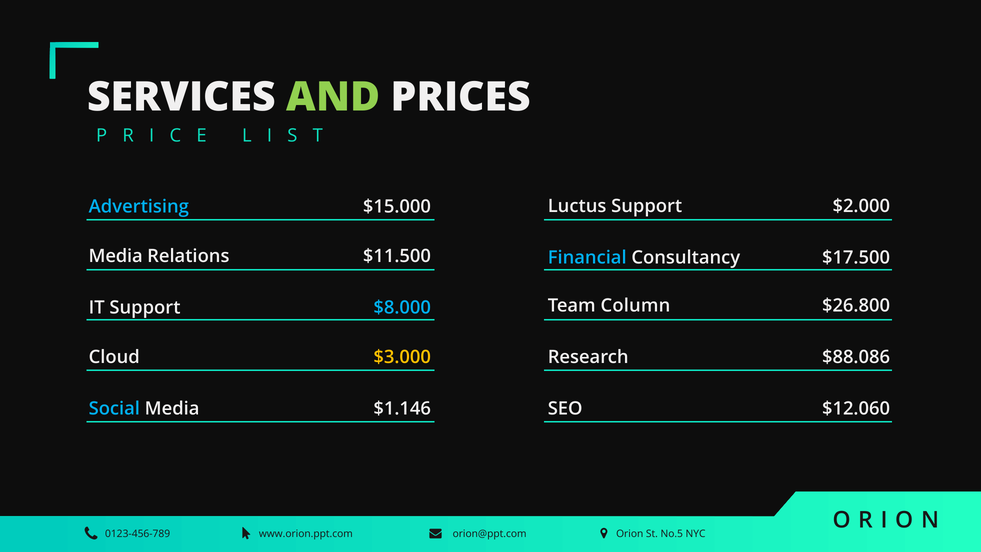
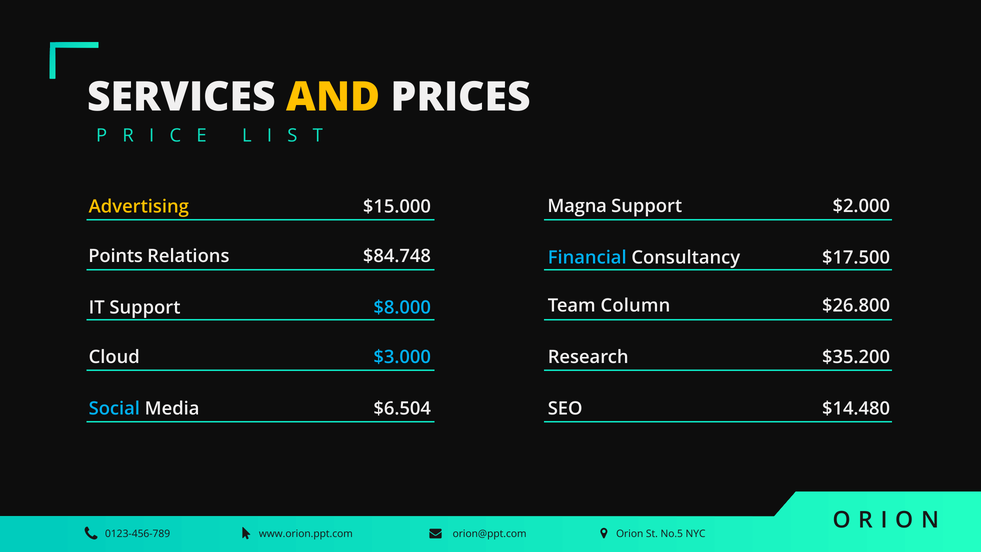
AND colour: light green -> yellow (333, 97)
Luctus: Luctus -> Magna (577, 206)
Advertising colour: light blue -> yellow (139, 206)
Media: Media -> Points (116, 256)
$11.500: $11.500 -> $84.748 (397, 256)
$3.000 colour: yellow -> light blue (402, 357)
$88.086: $88.086 -> $35.200 (856, 357)
$1.146: $1.146 -> $6.504 (402, 409)
$12.060: $12.060 -> $14.480 (856, 409)
